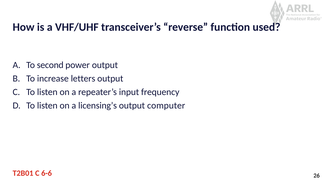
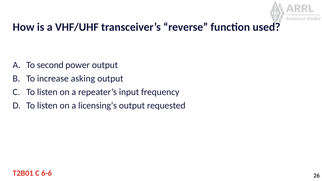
letters: letters -> asking (83, 79)
computer: computer -> requested (166, 106)
